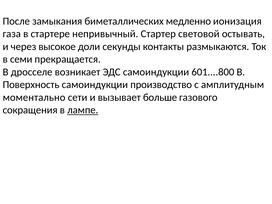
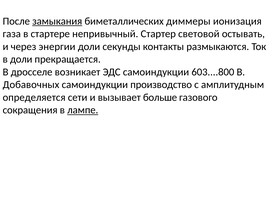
замыкания underline: none -> present (57, 21)
медленно: медленно -> диммеры (188, 21)
высокое: высокое -> энергии (57, 47)
в семи: семи -> доли (21, 59)
601....800: 601....800 -> 603....800 (213, 72)
Поверхность: Поверхность -> Добавочных (31, 85)
моментально: моментально -> определяется (34, 97)
